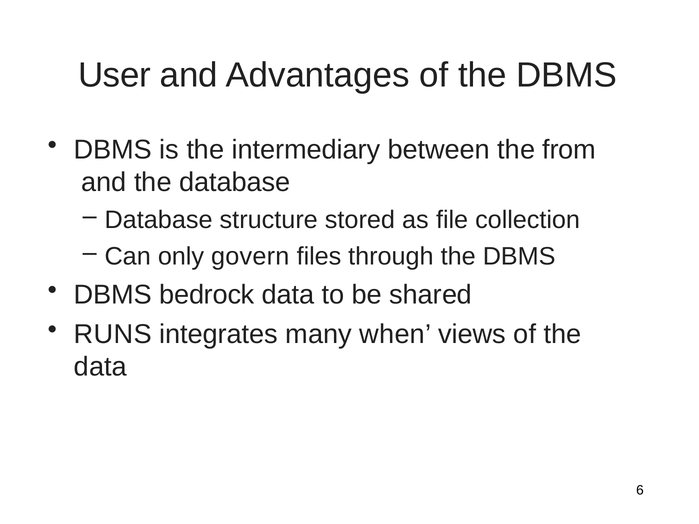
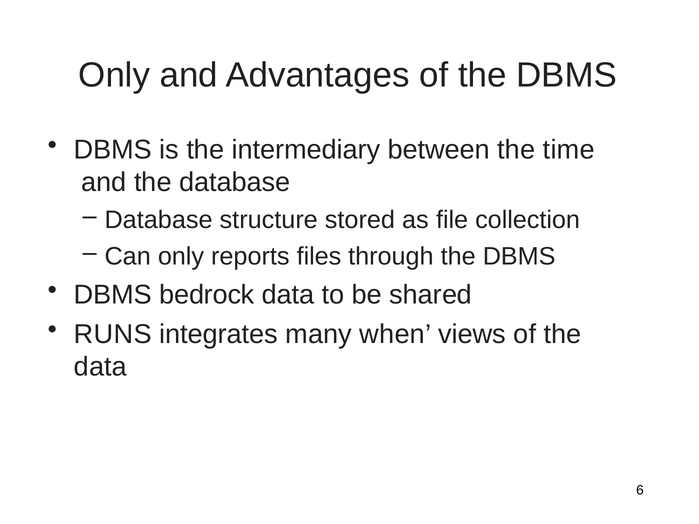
User: User -> Only (114, 75)
from: from -> time (569, 150)
govern: govern -> reports (250, 257)
